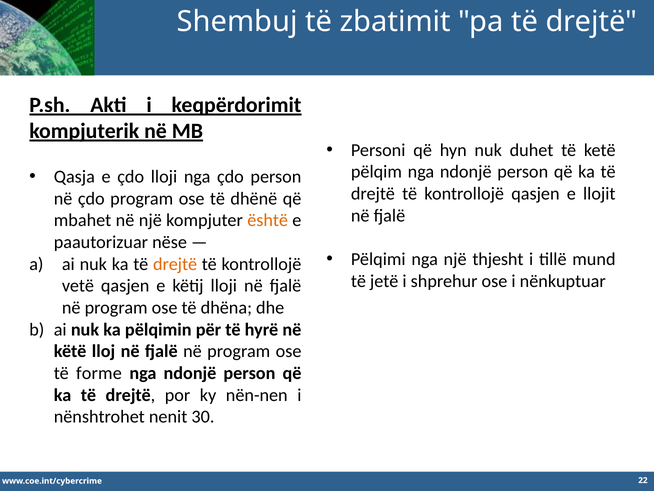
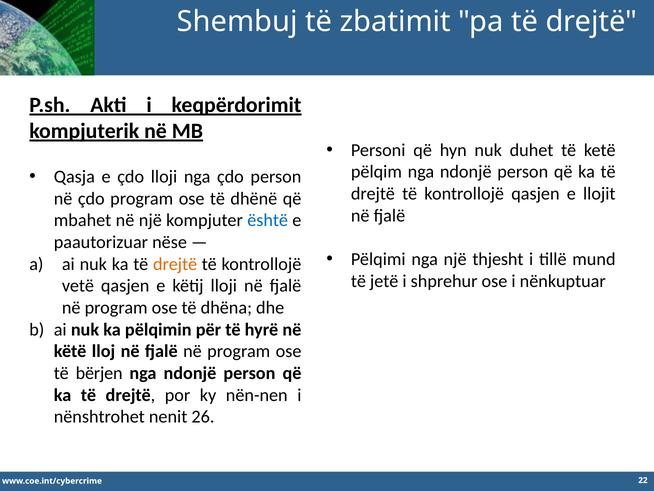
është colour: orange -> blue (268, 220)
forme: forme -> bërjen (99, 373)
30: 30 -> 26 (203, 417)
